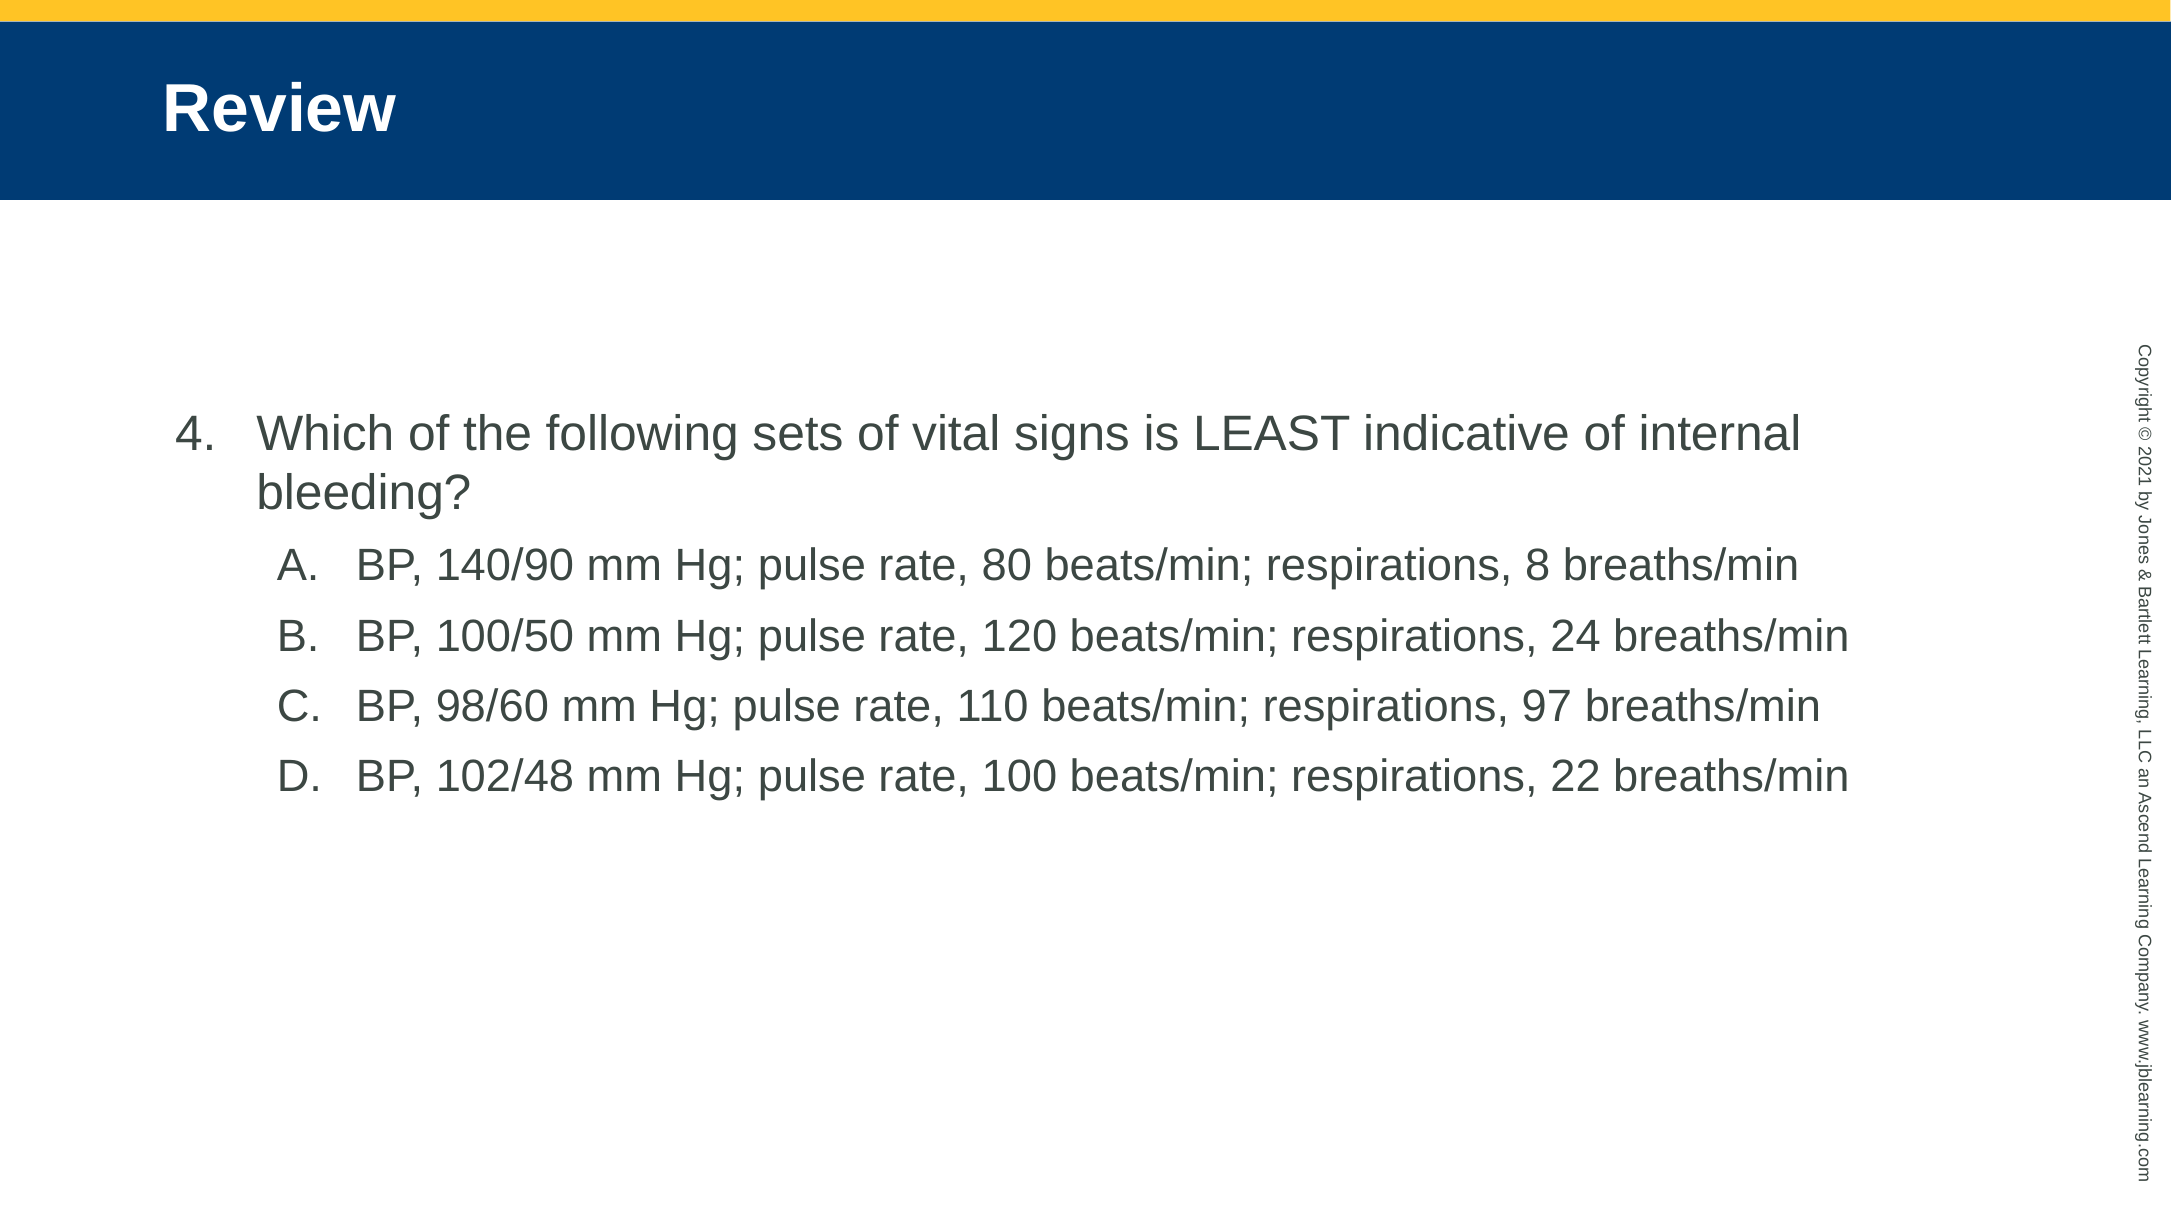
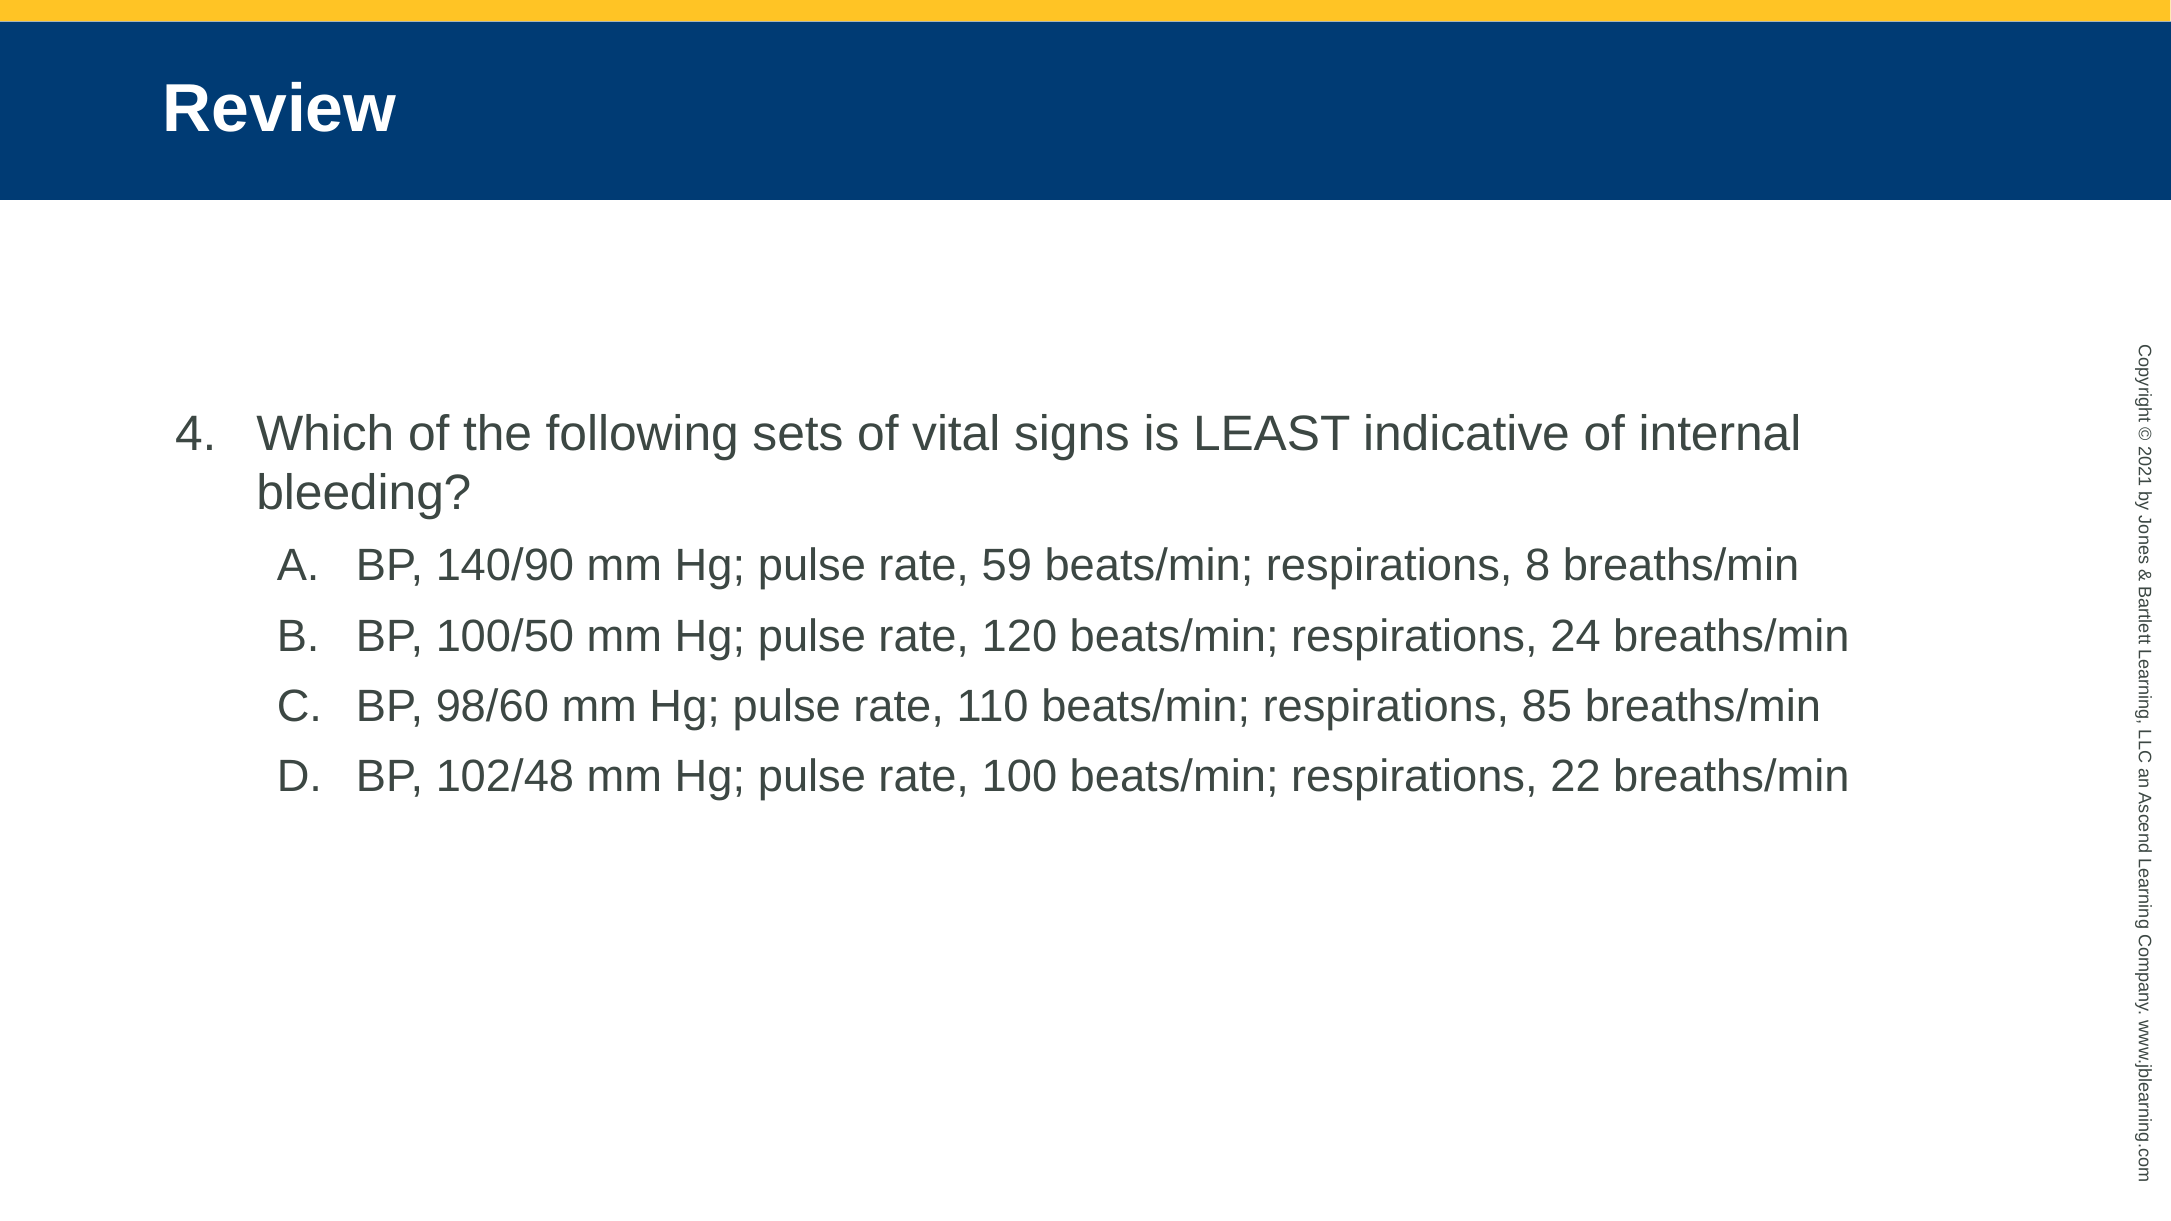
80: 80 -> 59 (1007, 566)
97: 97 -> 85 (1547, 706)
